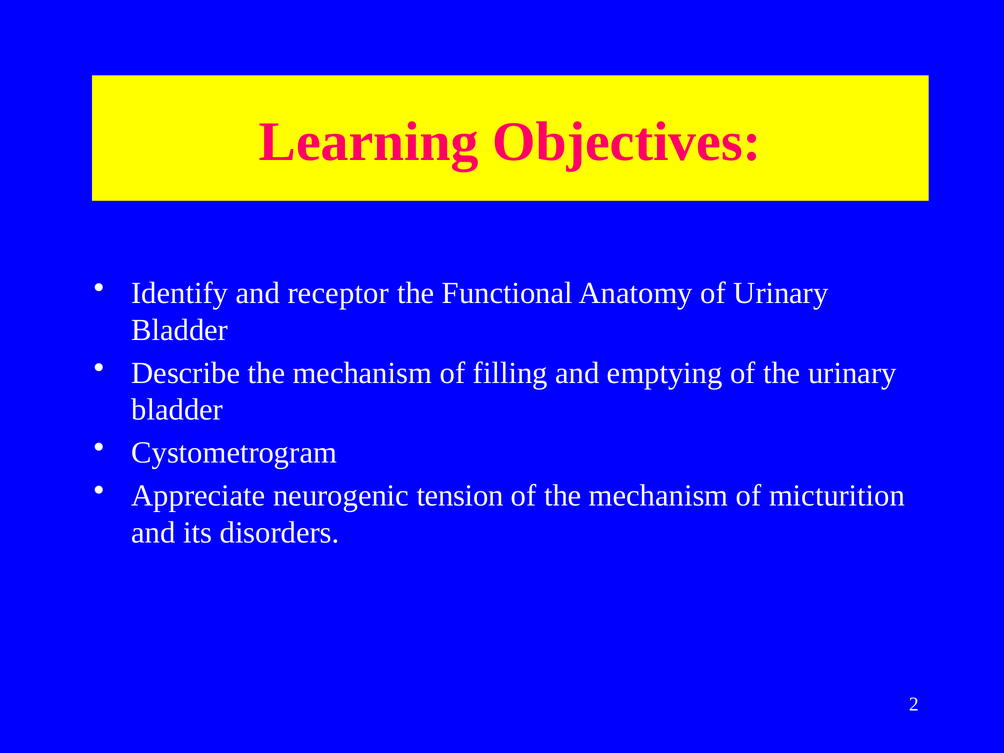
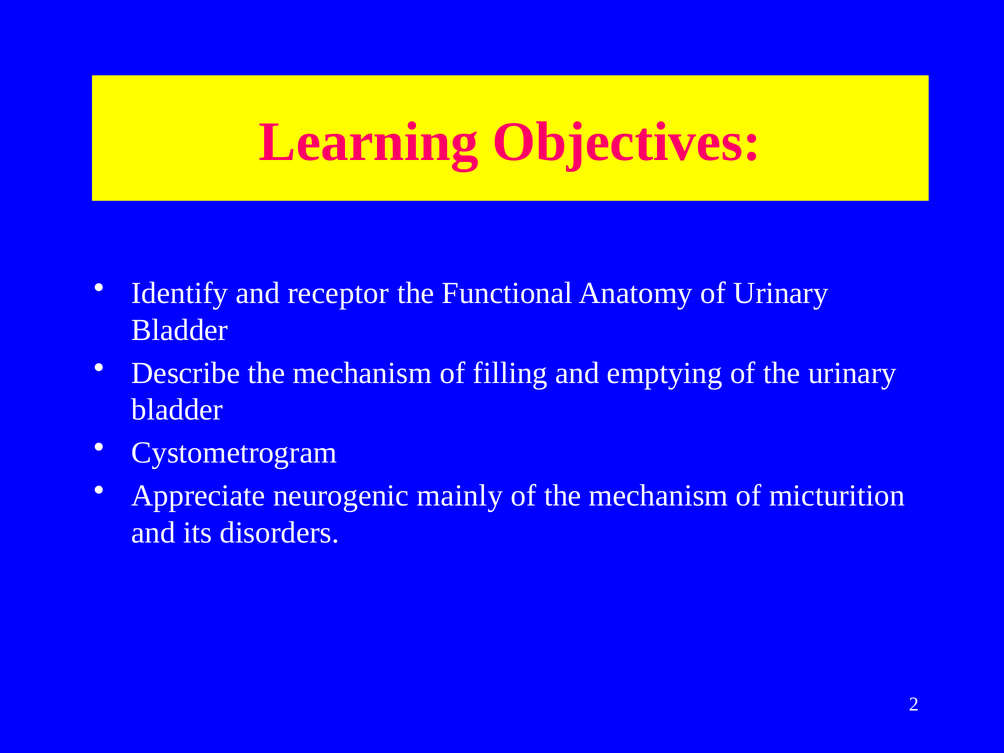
tension: tension -> mainly (460, 496)
